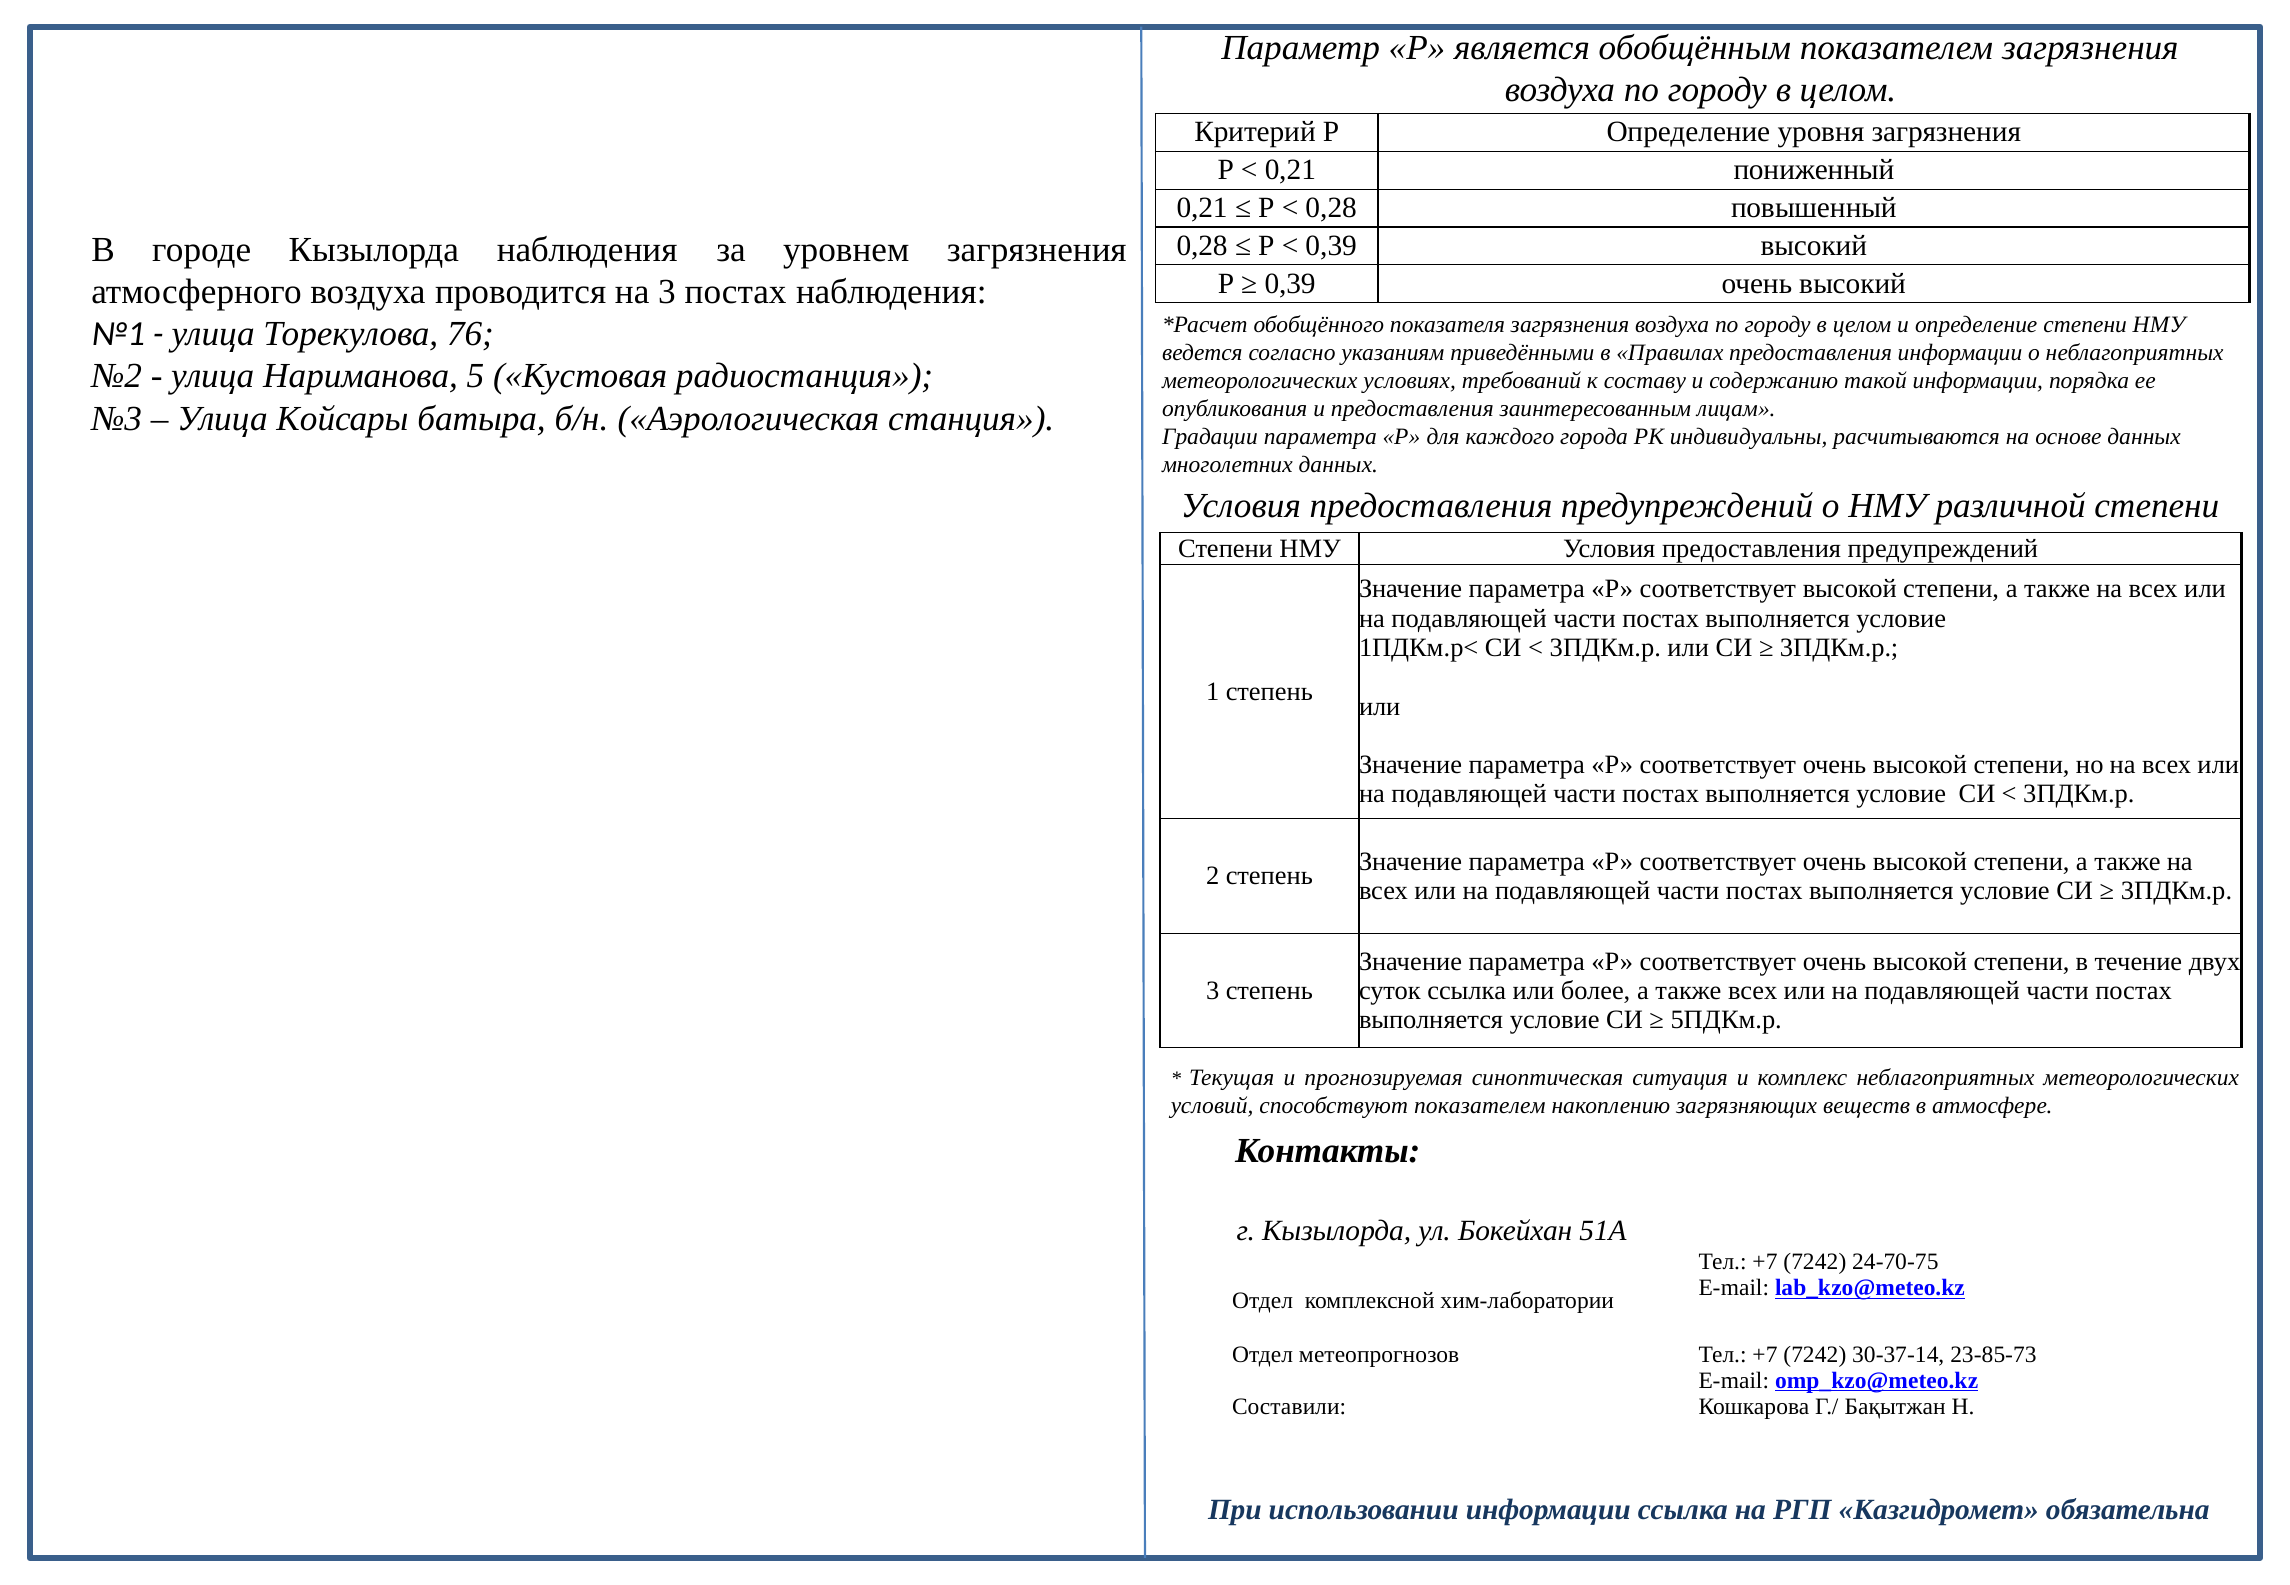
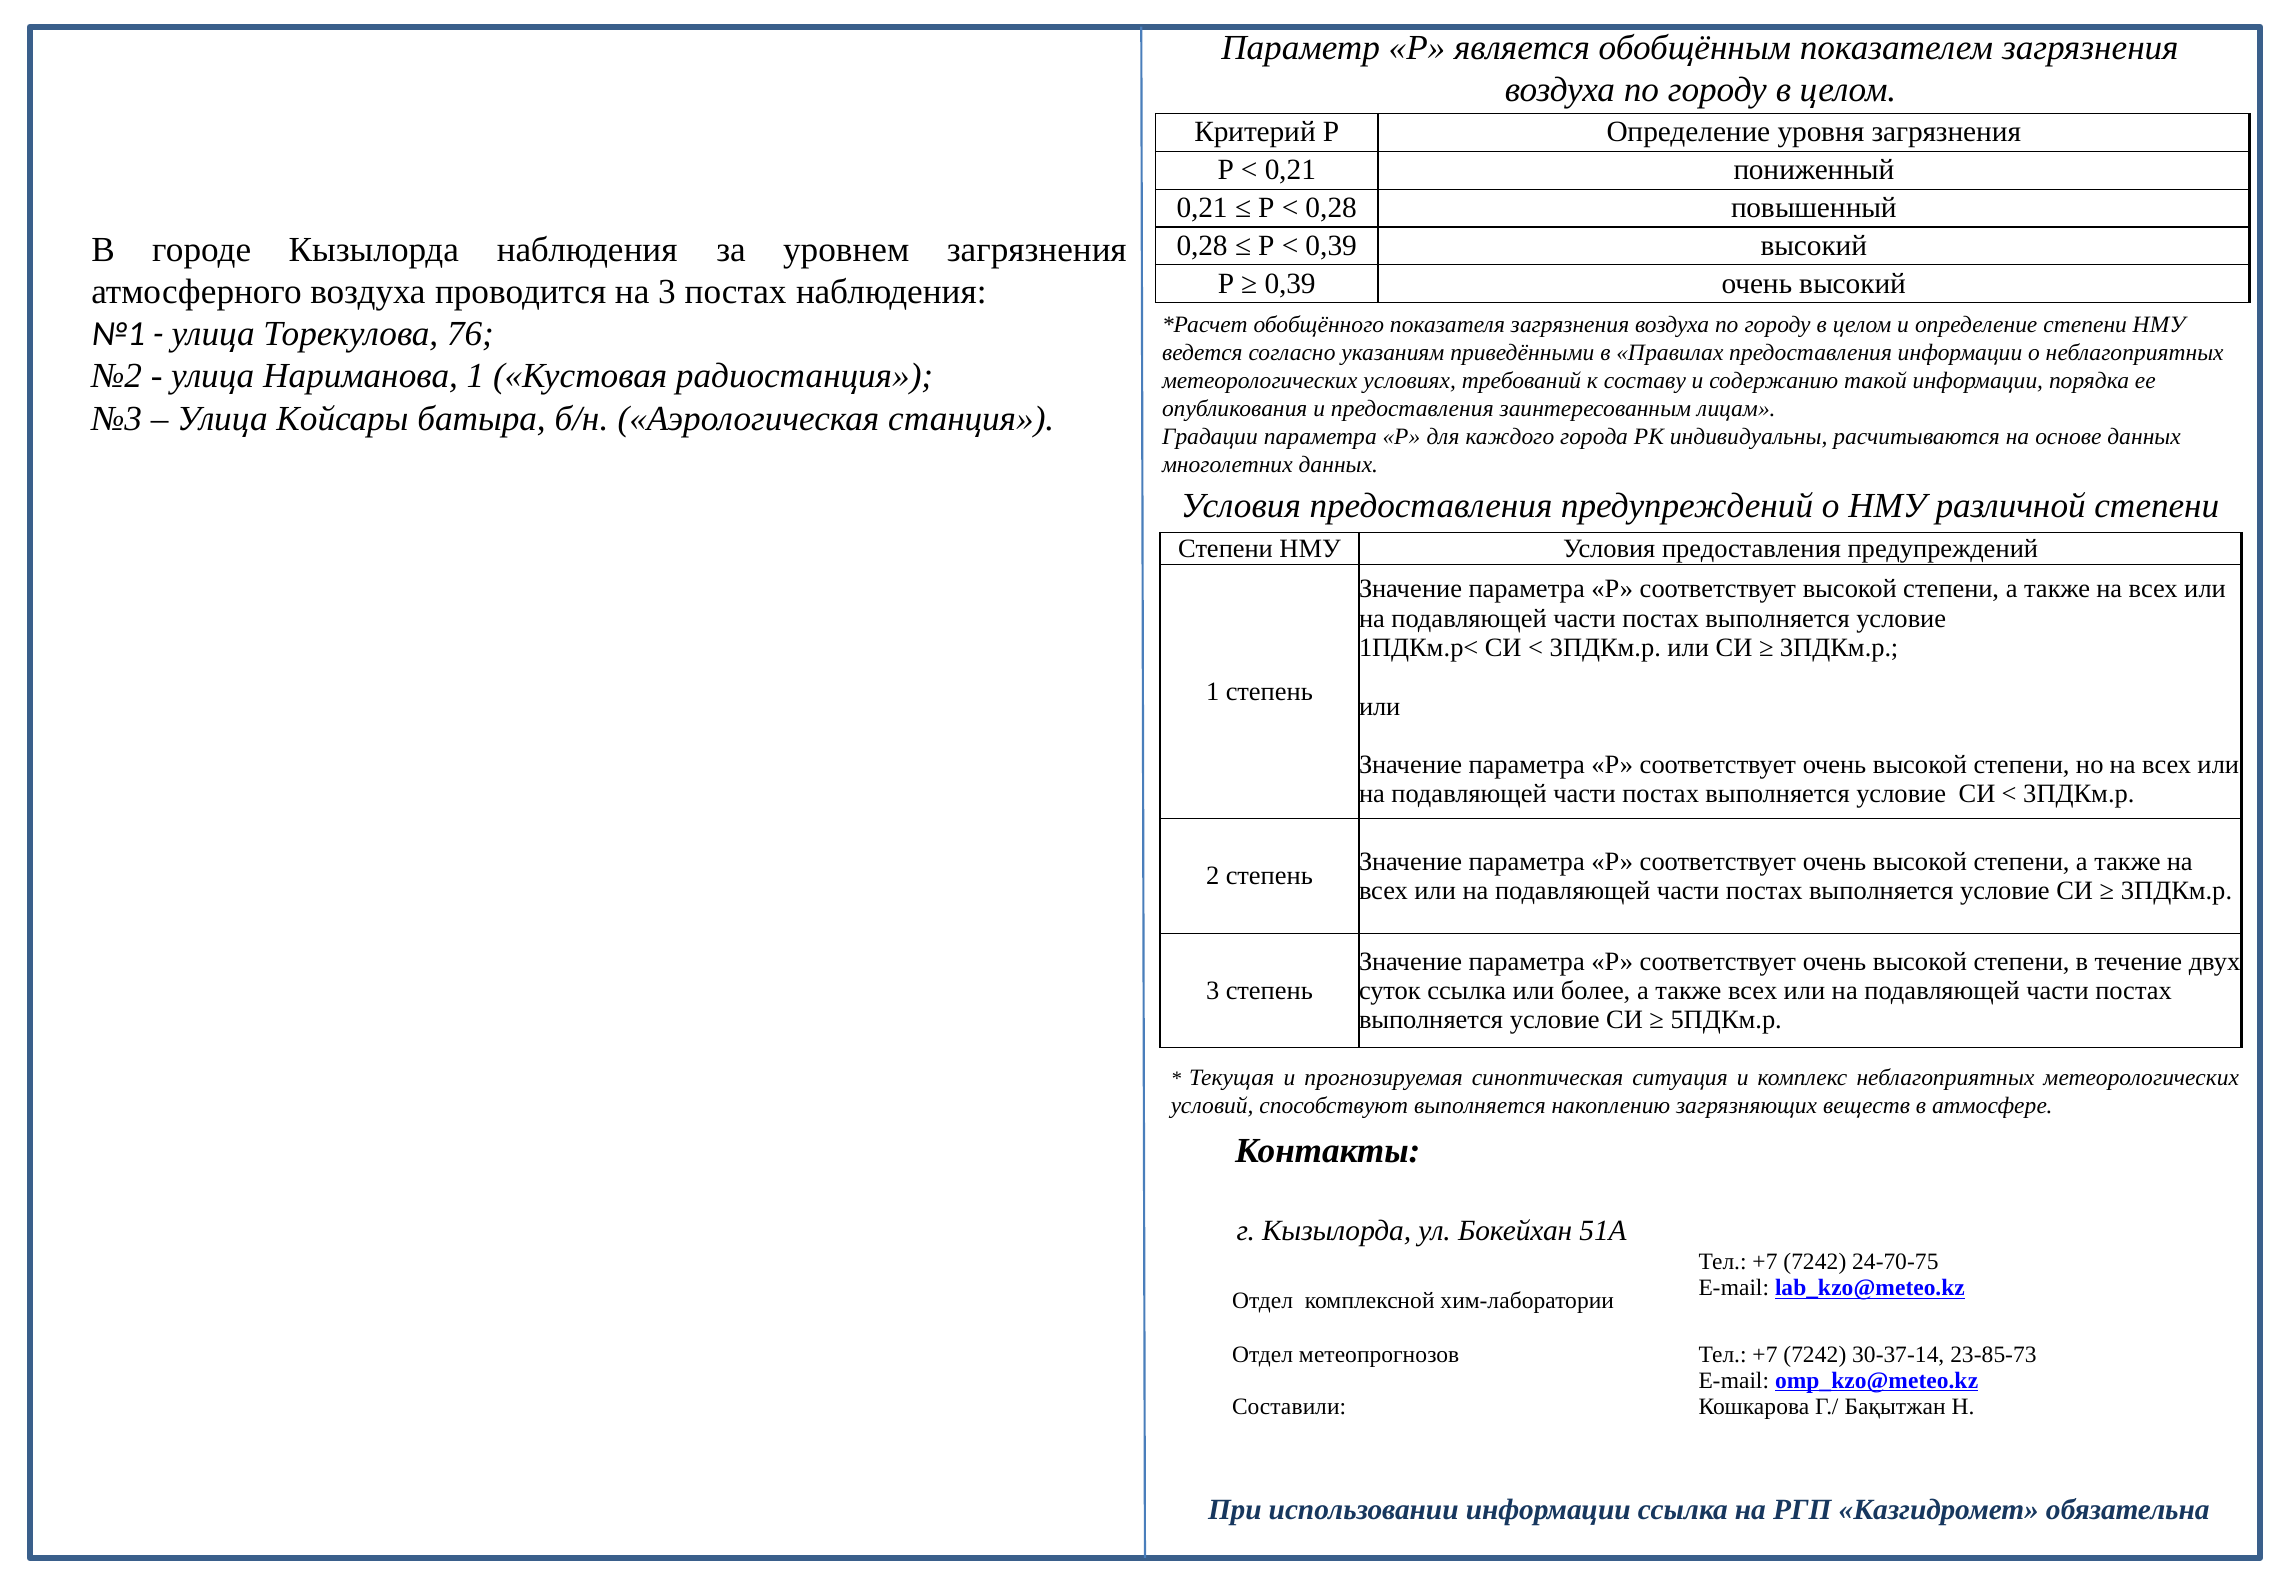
Нариманова 5: 5 -> 1 (475, 376)
способствуют показателем: показателем -> выполняется (1480, 1106)
